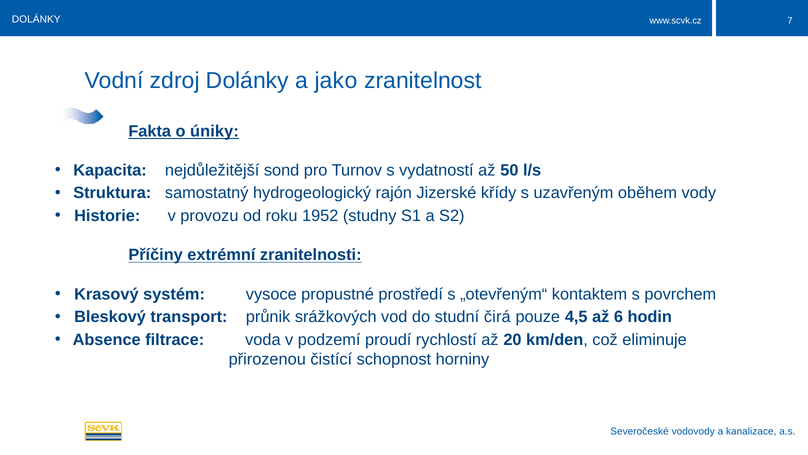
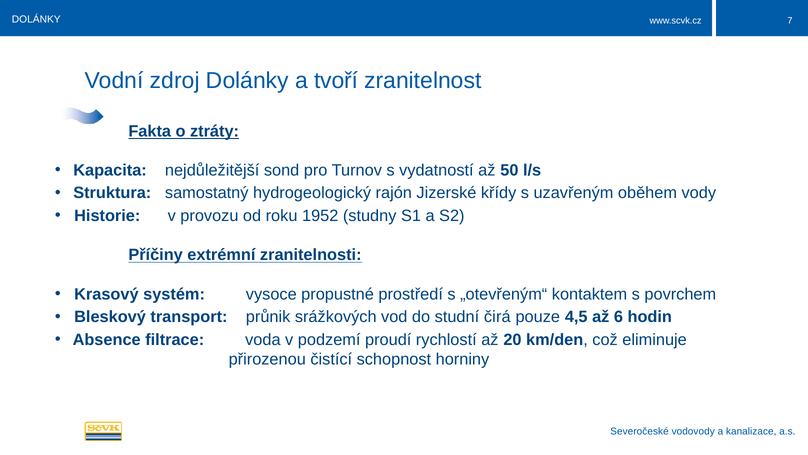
jako: jako -> tvoří (336, 80)
úniky: úniky -> ztráty (215, 131)
